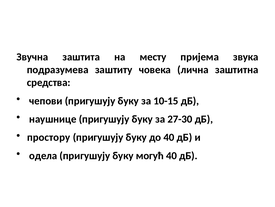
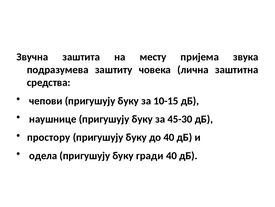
27-30: 27-30 -> 45-30 (180, 119)
могућ: могућ -> гради (150, 155)
